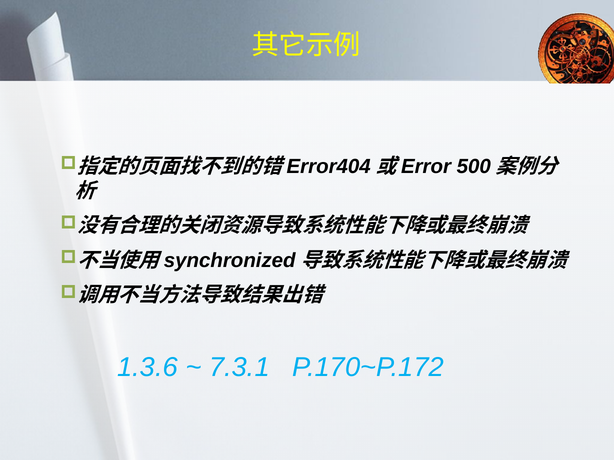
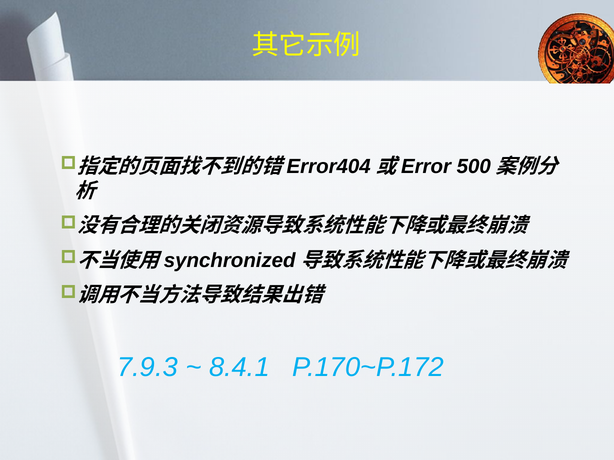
1.3.6: 1.3.6 -> 7.9.3 (148, 368)
7.3.1: 7.3.1 -> 8.4.1 (239, 368)
